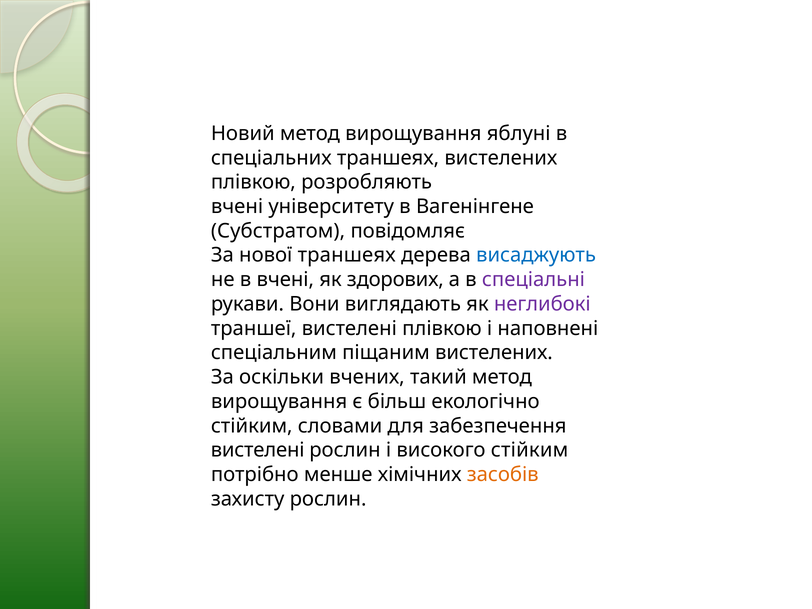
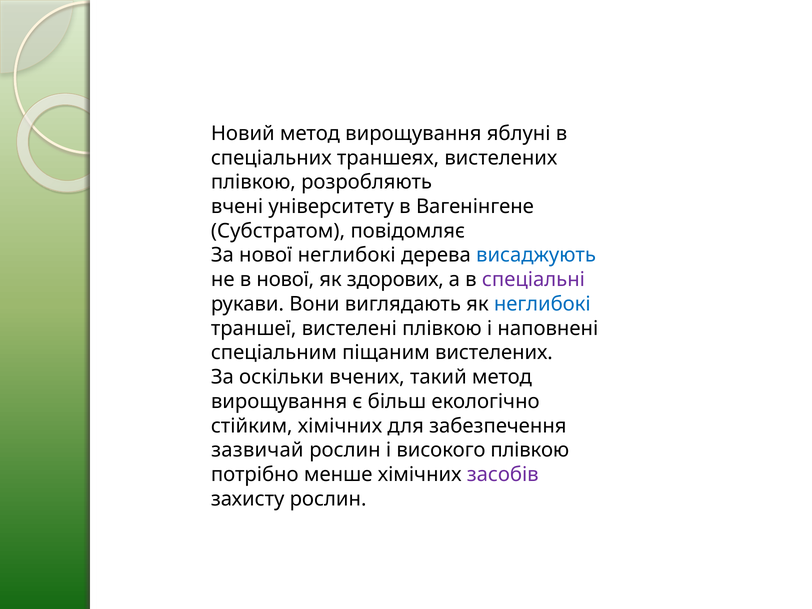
нової траншеях: траншеях -> неглибокі (347, 255)
в вчені: вчені -> нової (285, 280)
неглибокі colour: purple -> blue (542, 304)
стійким словами: словами -> хімічних (340, 426)
вистелені: вистелені -> зазвичай (257, 450)
високого стійким: стійким -> плівкою (530, 450)
засобів colour: orange -> purple (503, 475)
